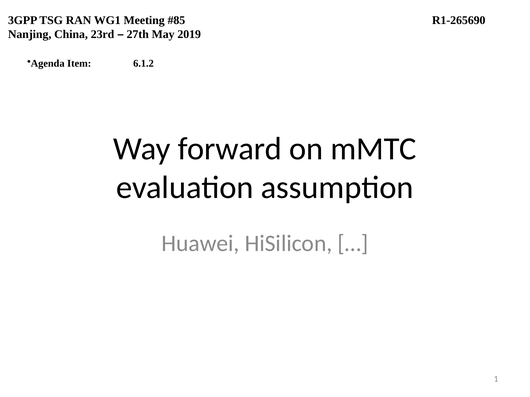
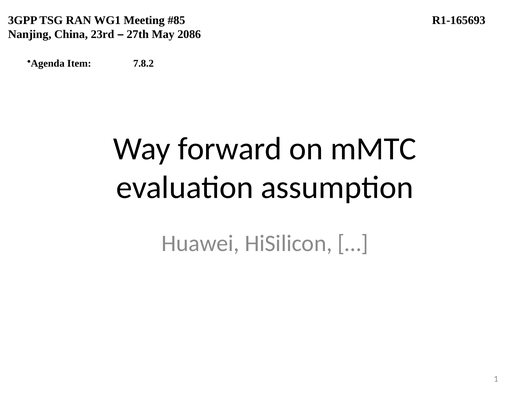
R1-265690: R1-265690 -> R1-165693 (459, 20)
2019: 2019 -> 2086 (189, 34)
6.1.2: 6.1.2 -> 7.8.2 (143, 63)
